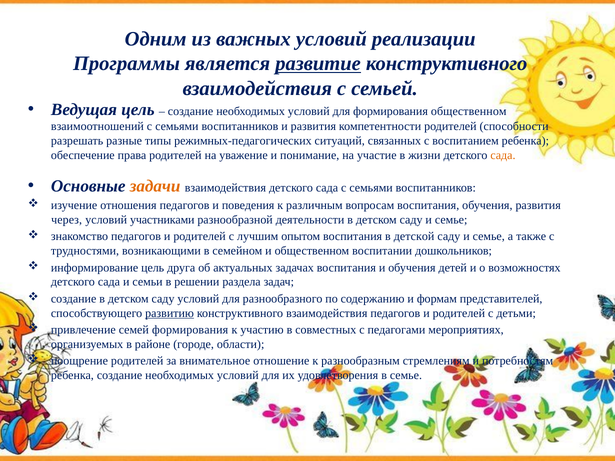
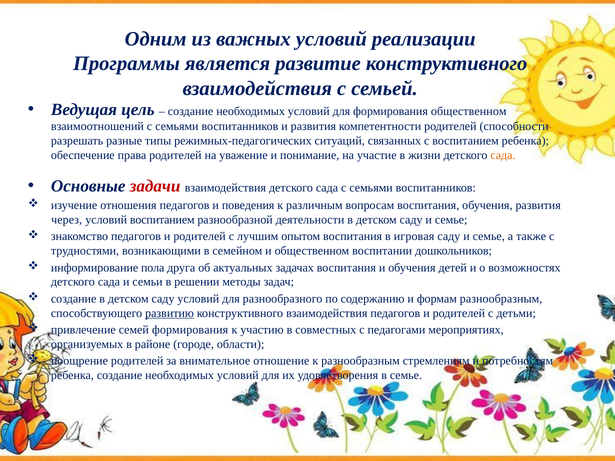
развитие underline: present -> none (318, 64)
задачи colour: orange -> red (155, 186)
условий участниками: участниками -> воспитанием (162, 220)
детской: детской -> игровая (414, 237)
информирование цель: цель -> пола (153, 268)
раздела: раздела -> методы (241, 282)
формам представителей: представителей -> разнообразным (501, 299)
